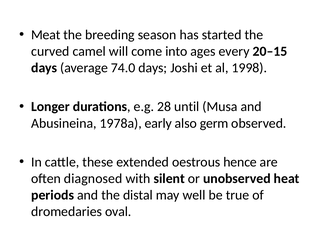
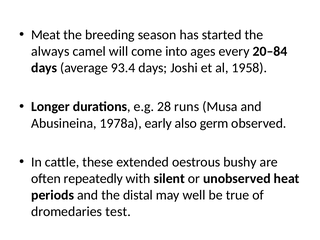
curved: curved -> always (50, 51)
20–15: 20–15 -> 20–84 (270, 51)
74.0: 74.0 -> 93.4 (123, 68)
1998: 1998 -> 1958 (249, 68)
until: until -> runs (187, 107)
hence: hence -> bushy (240, 162)
diagnosed: diagnosed -> repeatedly (93, 179)
oval: oval -> test (118, 212)
